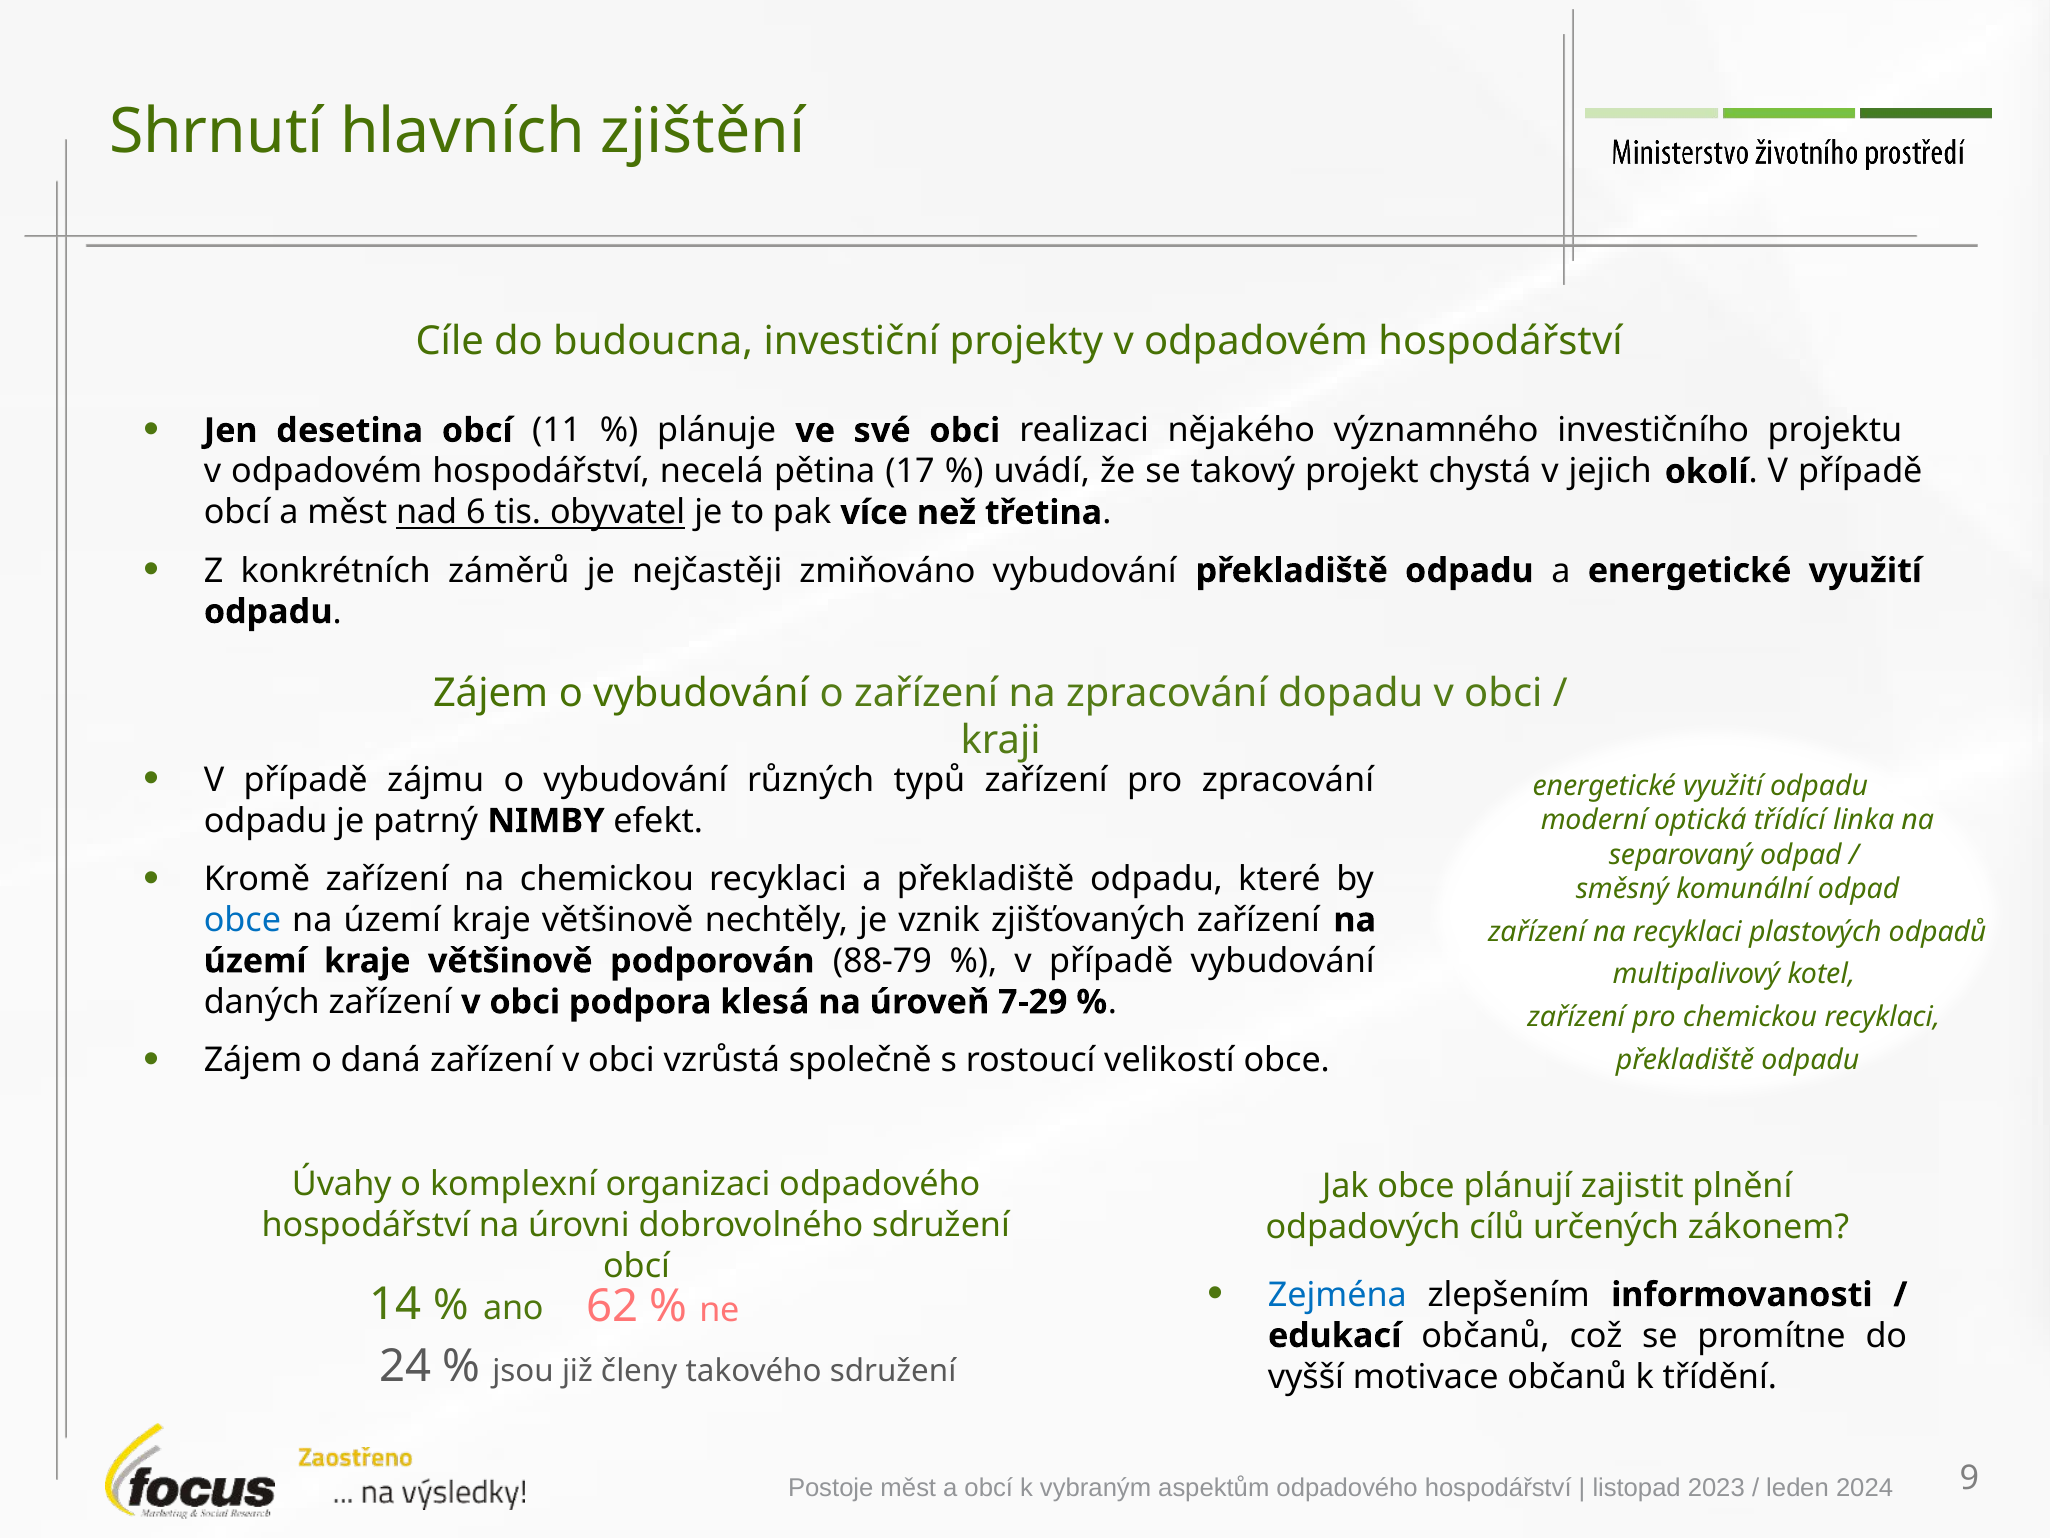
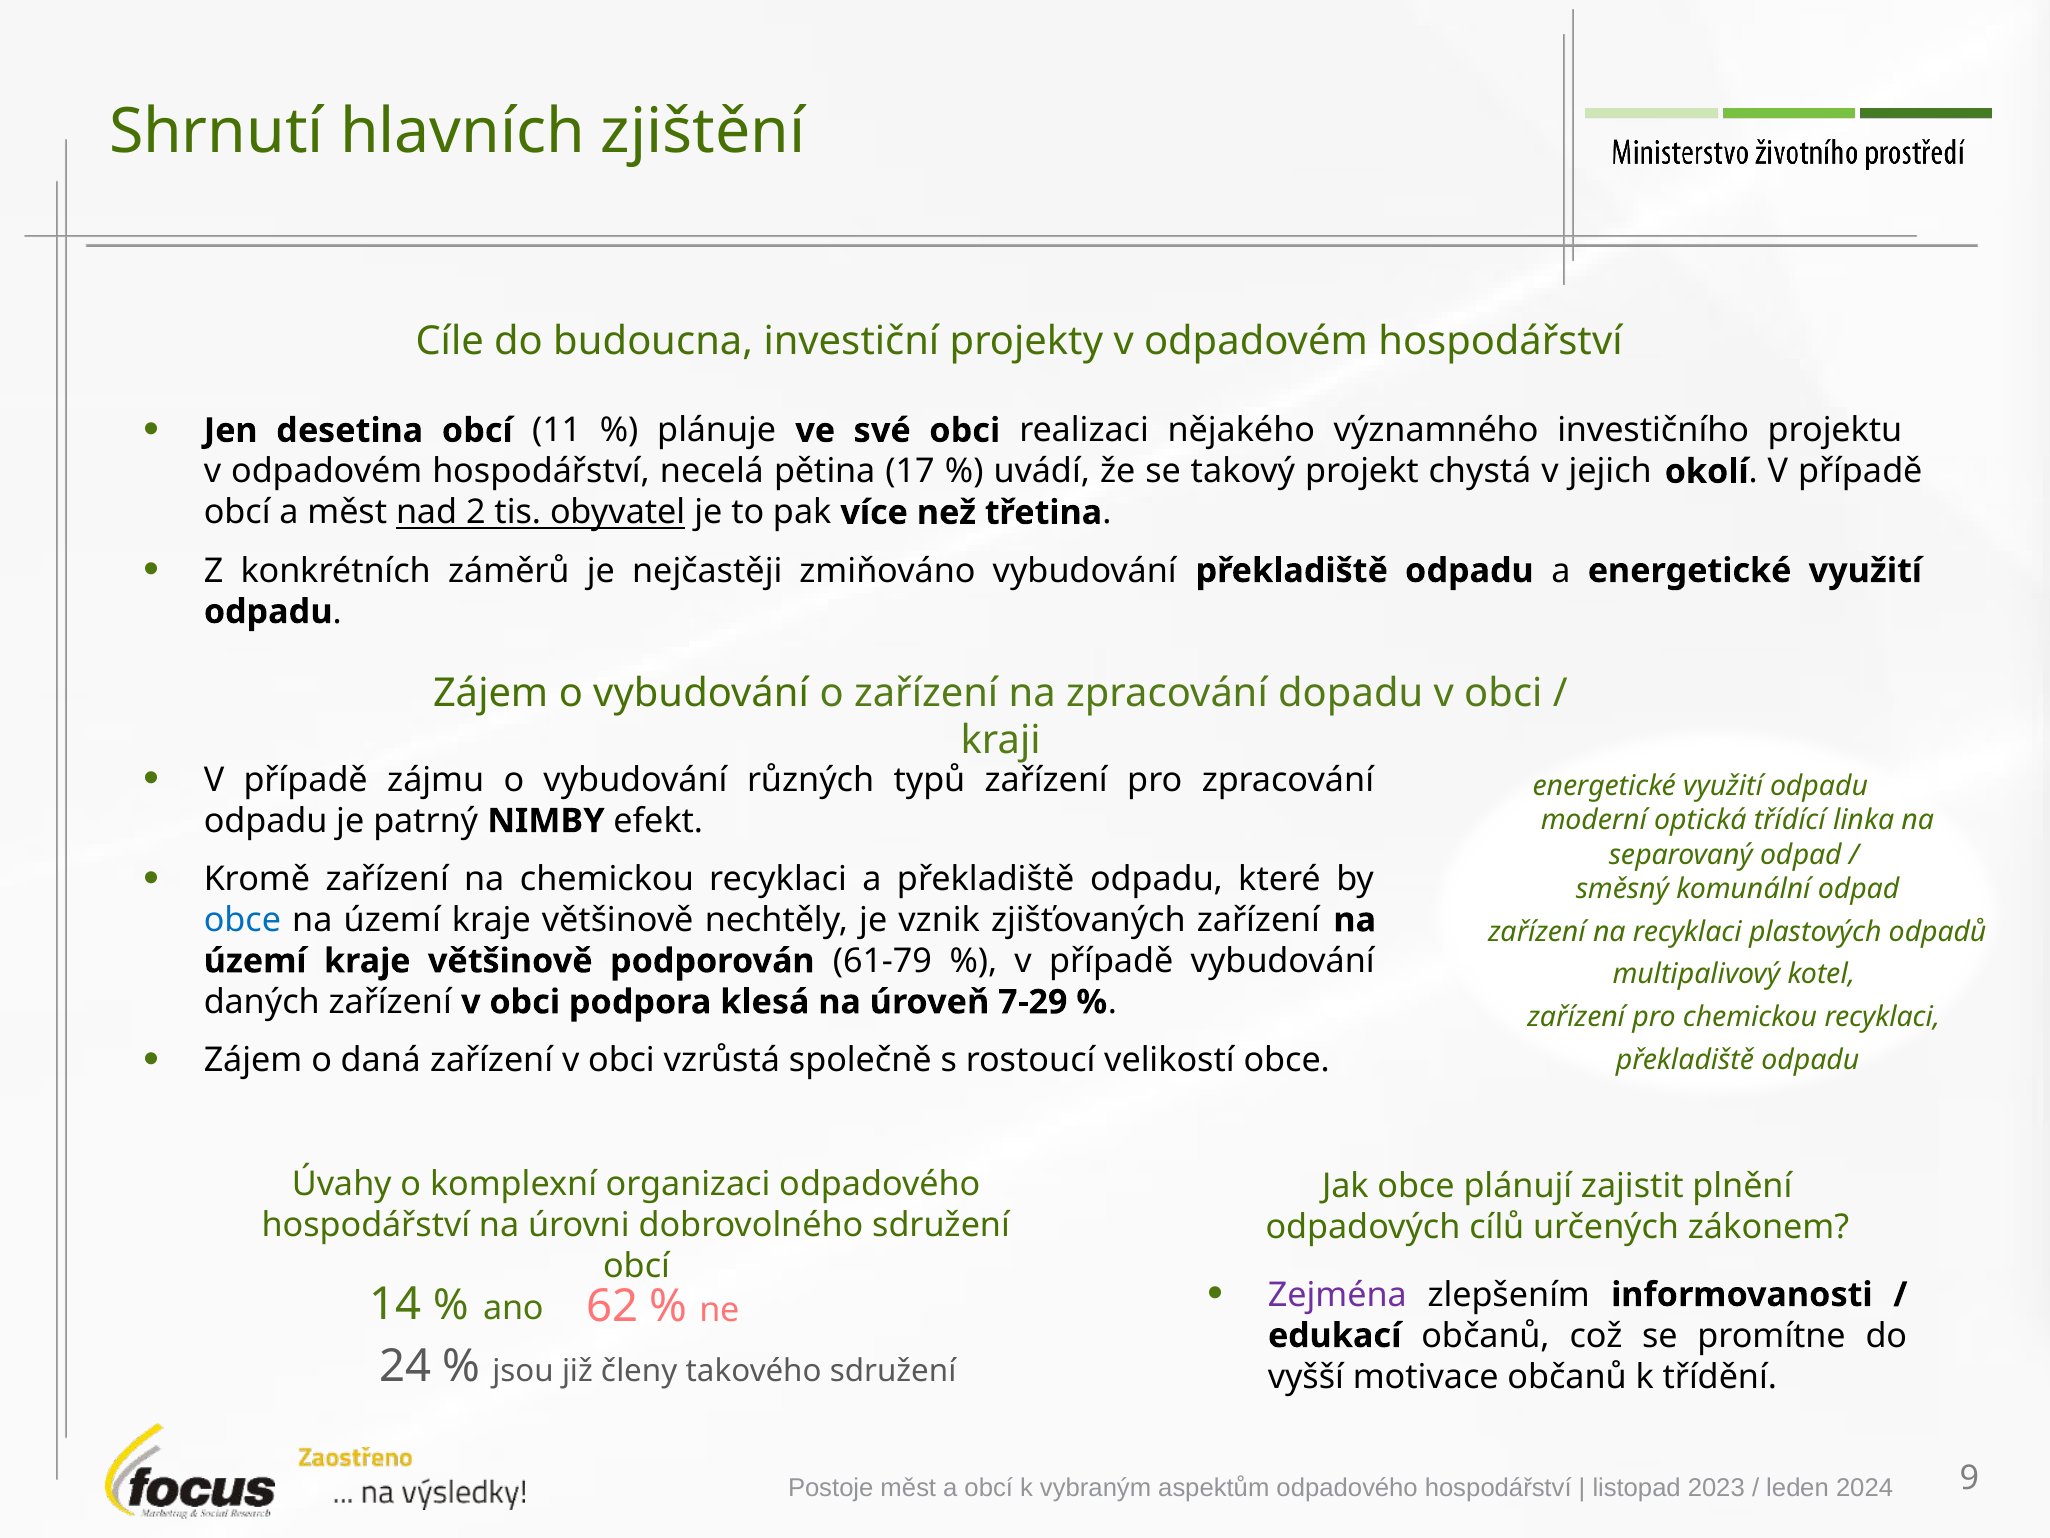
6: 6 -> 2 (476, 512)
88-79: 88-79 -> 61-79 (882, 961)
Zejména colour: blue -> purple (1337, 1294)
